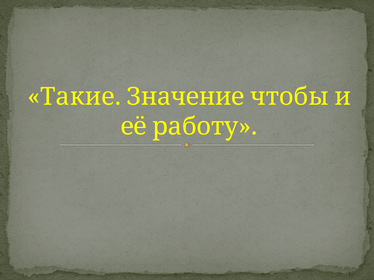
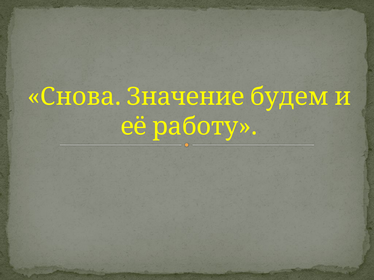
Такие: Такие -> Снова (74, 97)
чтобы: чтобы -> будем (289, 97)
